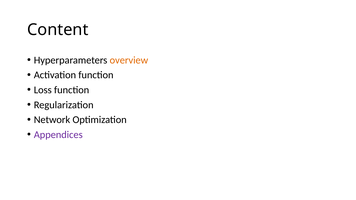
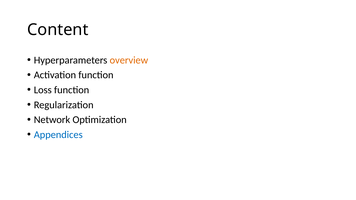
Appendices colour: purple -> blue (58, 135)
